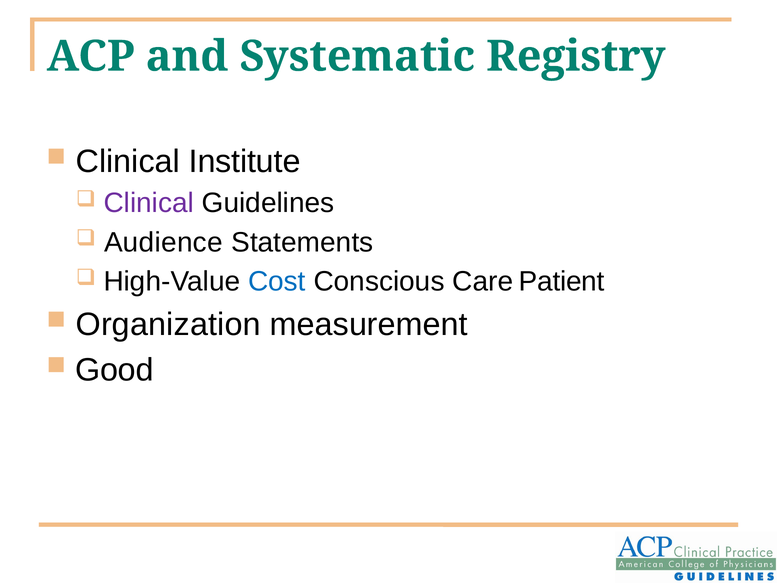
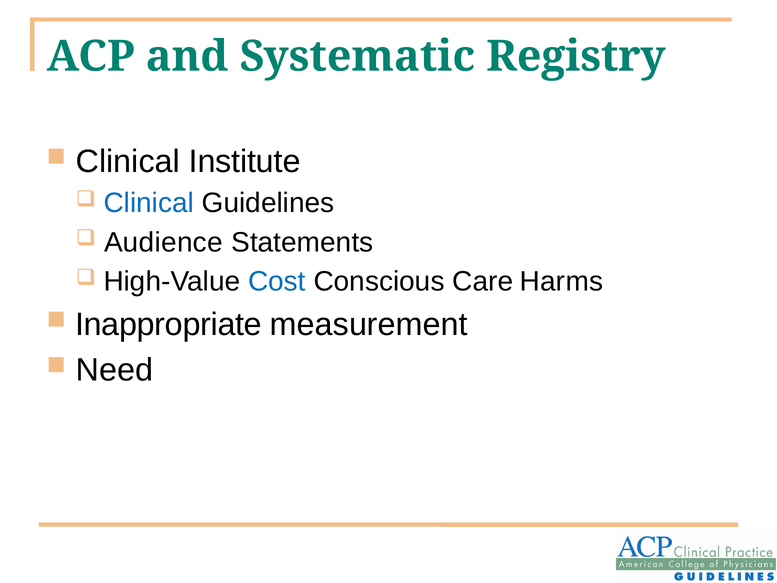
Clinical colour: purple -> blue (149, 203)
Patient: Patient -> Harms (561, 282)
Organization: Organization -> Inappropriate (169, 325)
Good: Good -> Need (114, 370)
